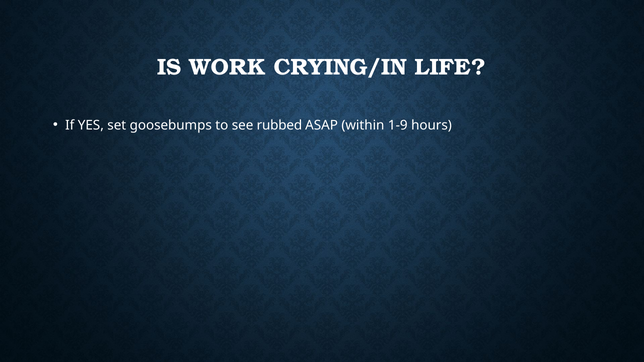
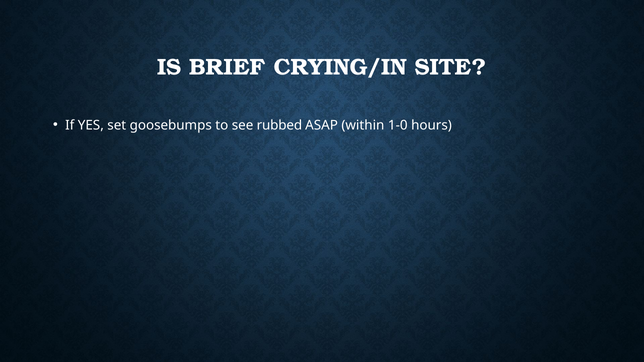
WORK: WORK -> BRIEF (227, 67)
LIFE: LIFE -> SITE (450, 67)
1-9: 1-9 -> 1-0 (398, 125)
